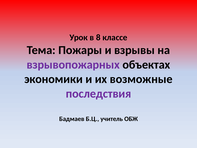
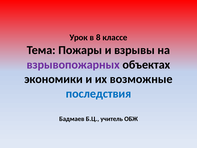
последствия colour: purple -> blue (98, 93)
